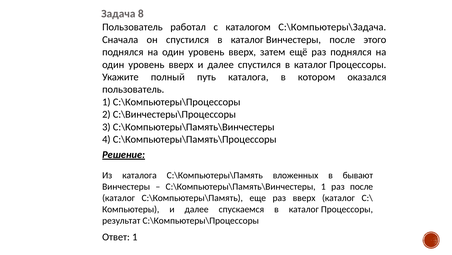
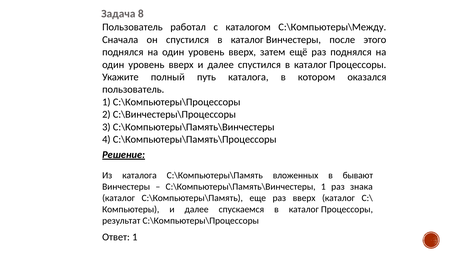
C:\Компьютеры\Задача: C:\Компьютеры\Задача -> C:\Компьютеры\Между (332, 27)
раз после: после -> знака (361, 186)
